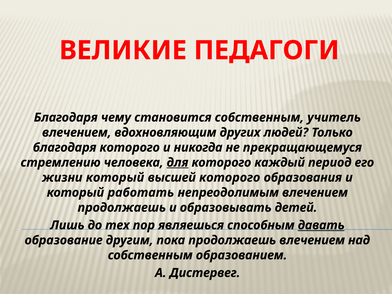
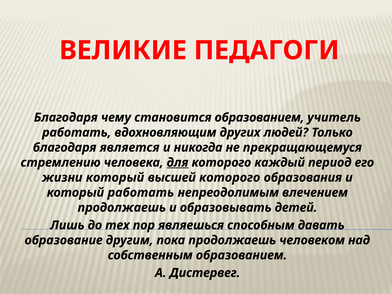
становится собственным: собственным -> образованием (259, 117)
влечением: влечением -> работать (77, 132)
благодаря которого: которого -> является (130, 148)
давать underline: present -> none (321, 225)
продолжаешь влечением: влечением -> человеком (312, 240)
